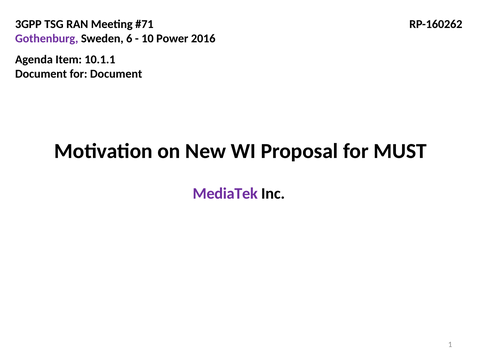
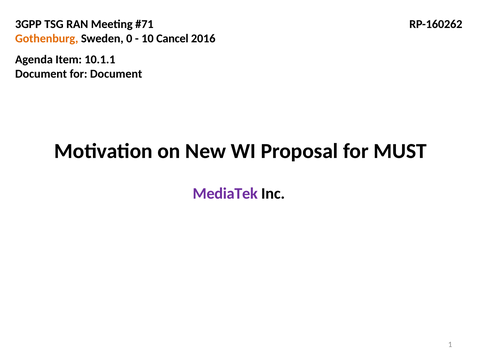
Gothenburg colour: purple -> orange (47, 39)
6: 6 -> 0 (129, 39)
Power: Power -> Cancel (172, 39)
